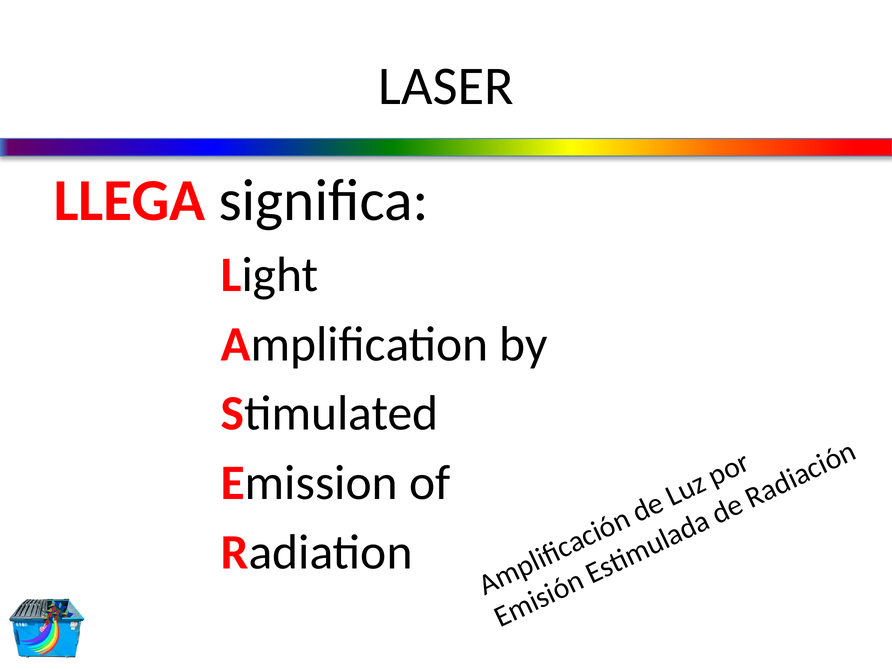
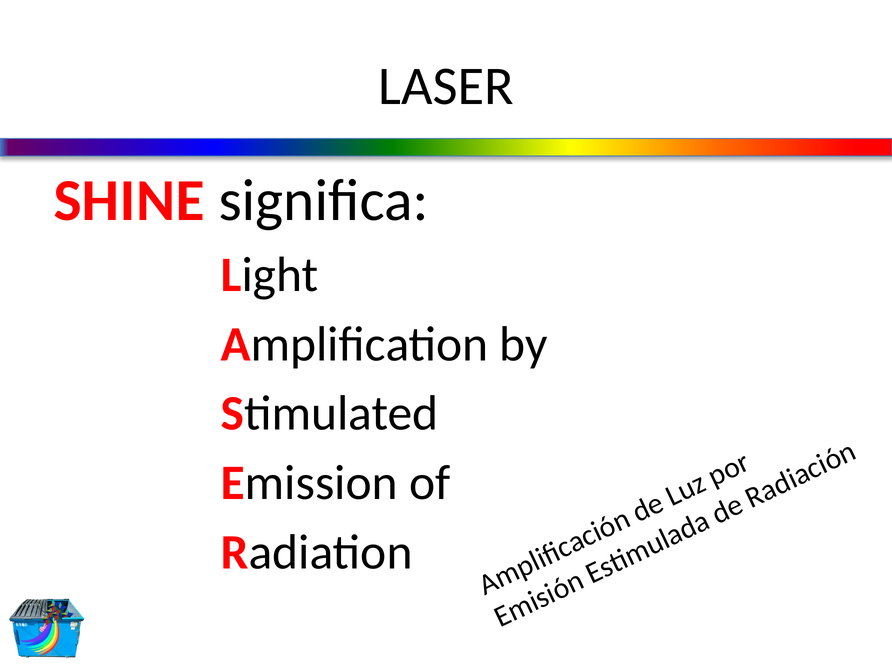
LLEGA: LLEGA -> SHINE (129, 200)
